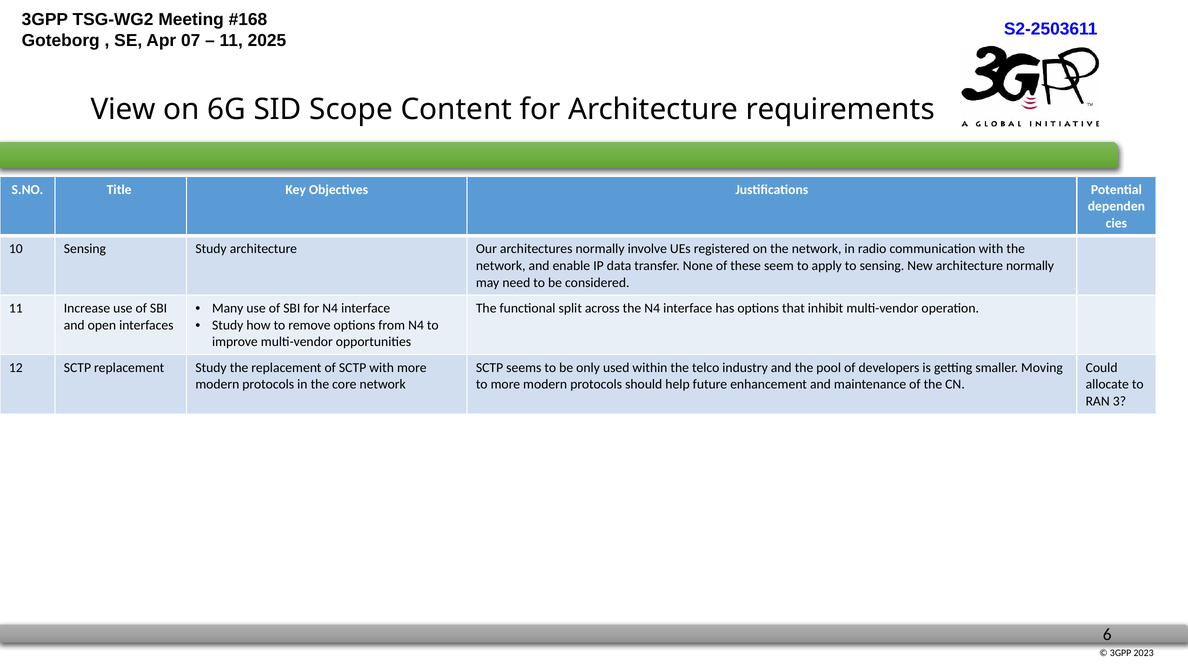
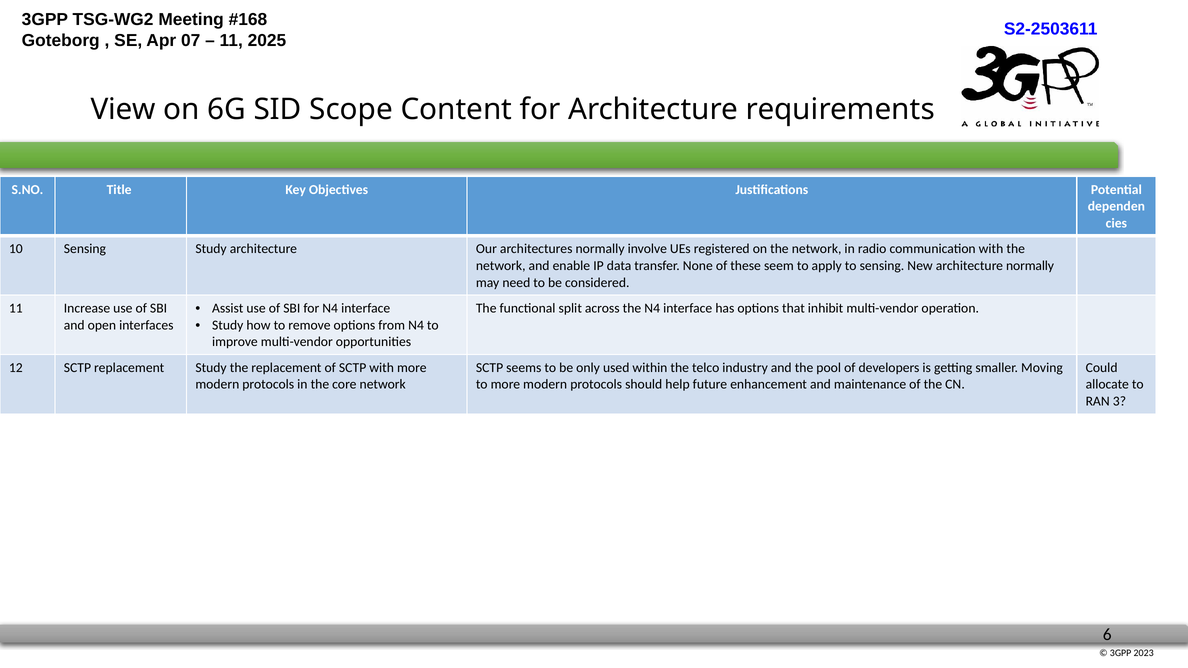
Many: Many -> Assist (228, 308)
